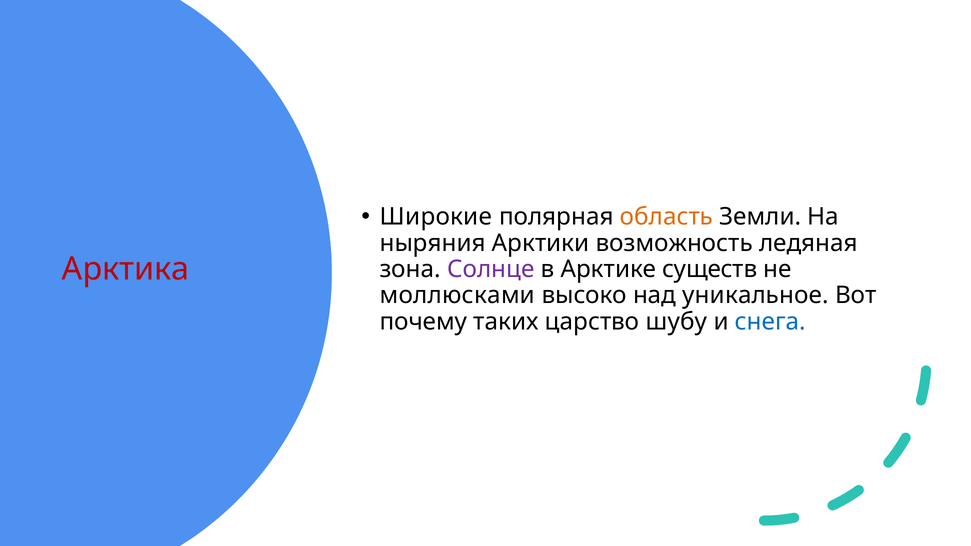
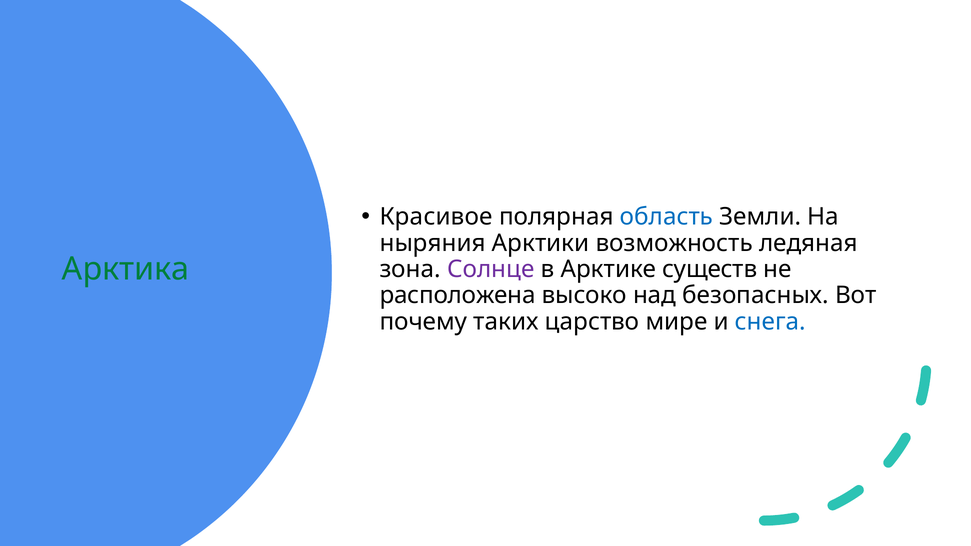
Широкие: Широкие -> Красивое (436, 217)
область colour: orange -> blue (666, 217)
Арктика colour: red -> green (126, 269)
моллюсками: моллюсками -> расположена (458, 296)
уникальное: уникальное -> безопасных (756, 296)
шубу: шубу -> мире (677, 322)
